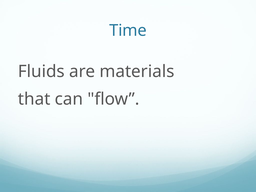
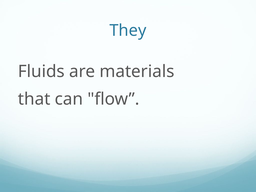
Time: Time -> They (128, 30)
